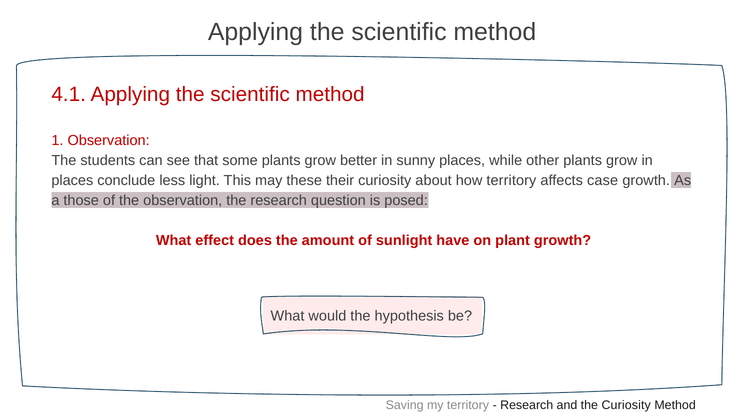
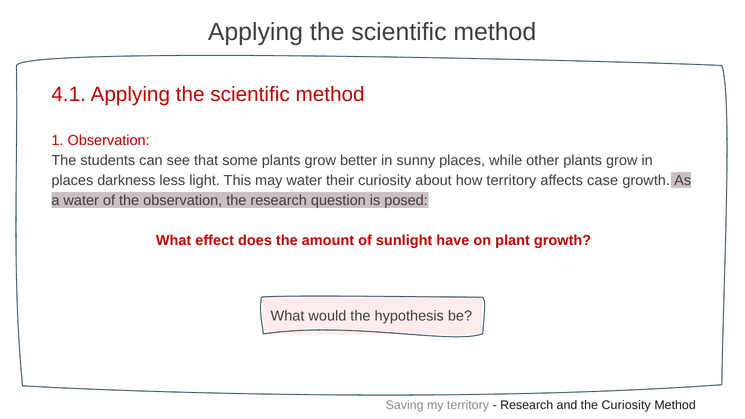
conclude: conclude -> darkness (126, 180)
may these: these -> water (304, 180)
a those: those -> water (81, 200)
